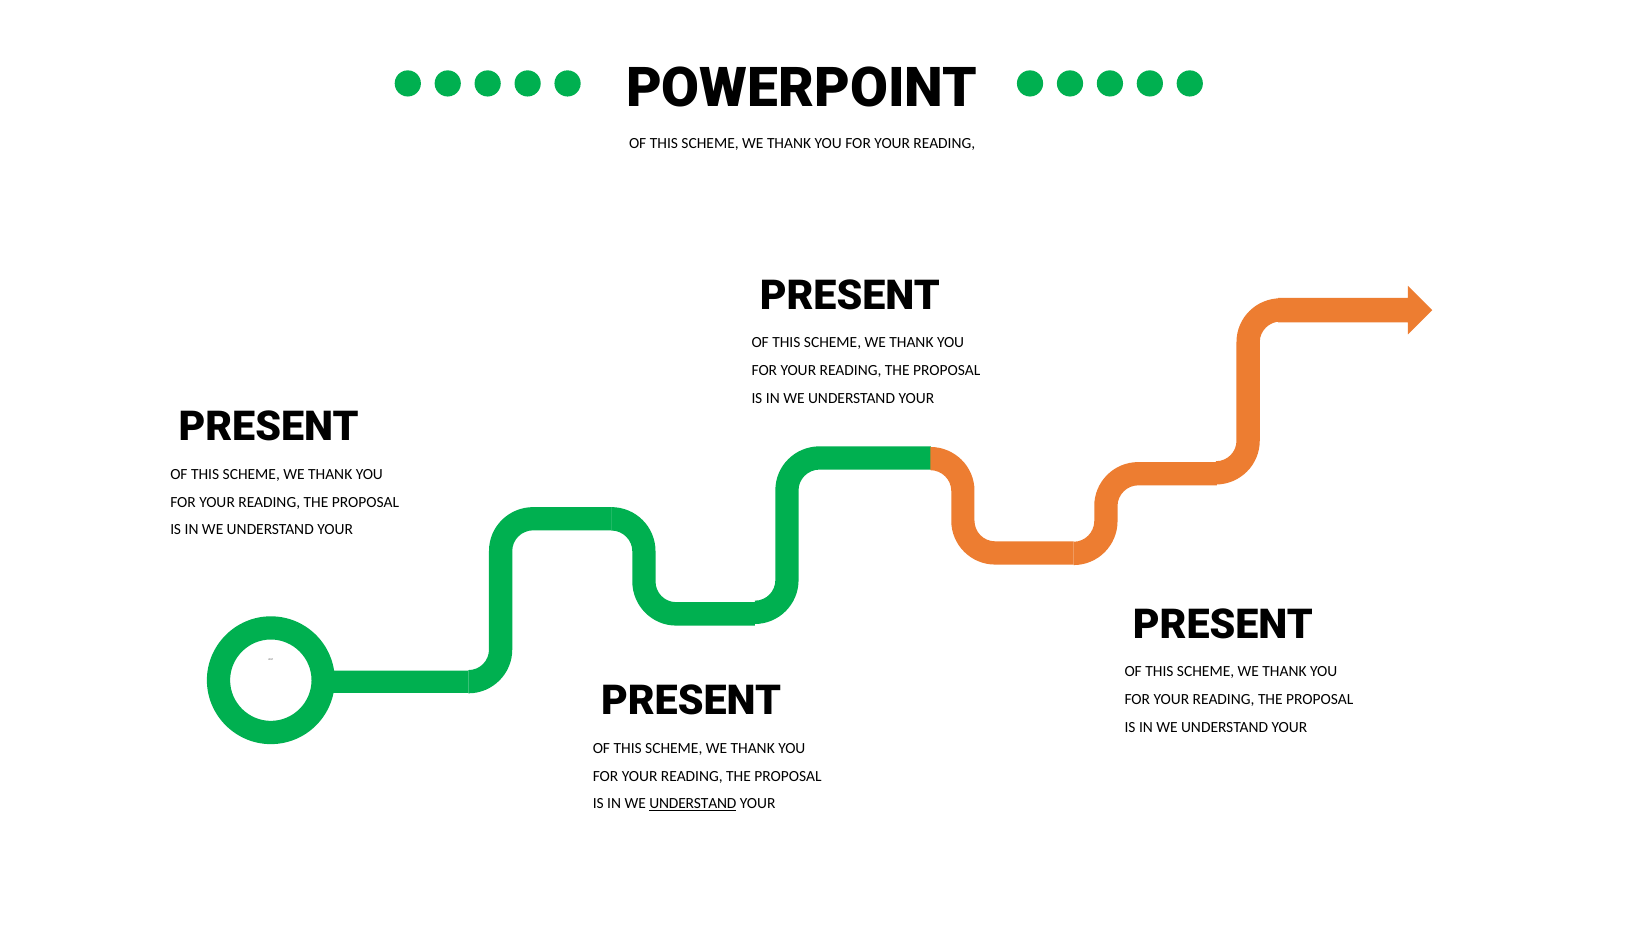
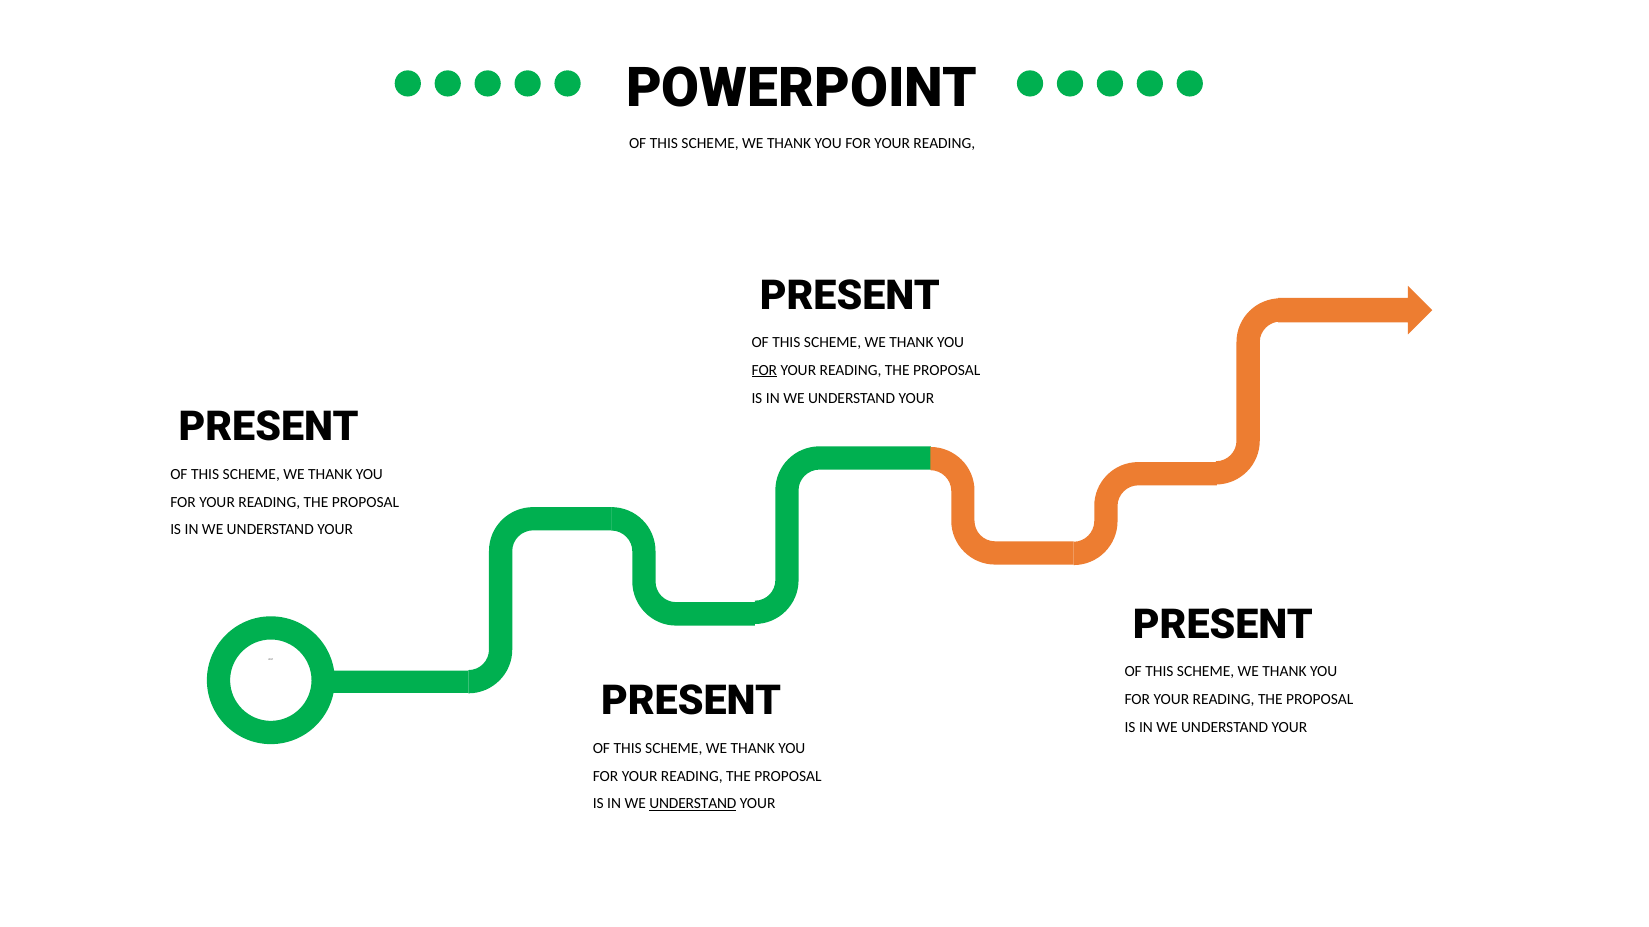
FOR underline: none -> present (764, 370)
